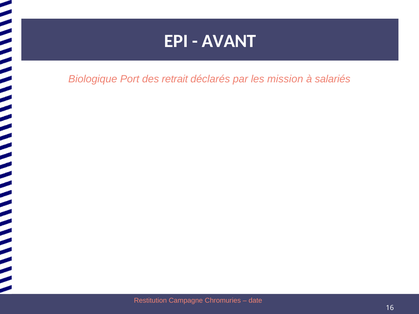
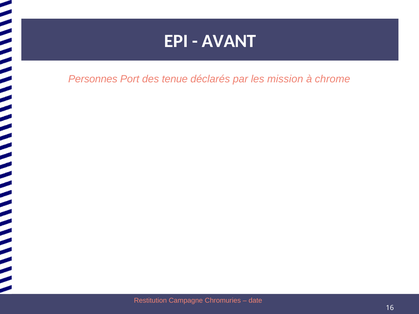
Biologique: Biologique -> Personnes (93, 79)
retrait: retrait -> tenue (175, 79)
salariés: salariés -> chrome (333, 79)
